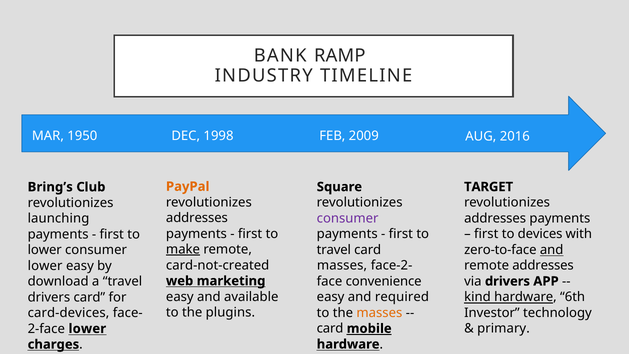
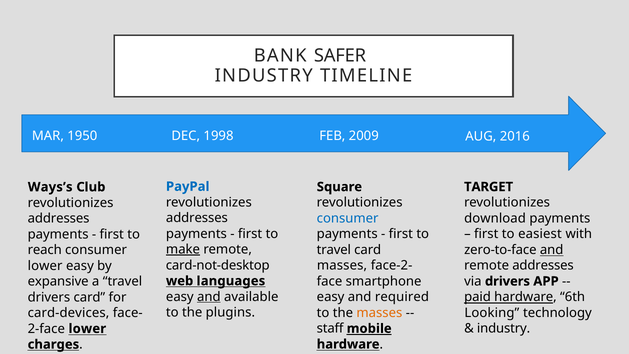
RAMP: RAMP -> SAFER (340, 56)
PayPal colour: orange -> blue (188, 186)
Bring’s: Bring’s -> Ways’s (50, 187)
addresses: addresses -> download (495, 218)
consumer colour: purple -> blue (348, 218)
launching: launching -> addresses (59, 218)
devices: devices -> easiest (540, 234)
lower: lower -> reach (45, 250)
card-not-created: card-not-created -> card-not-desktop (218, 265)
convenience: convenience -> smartphone (384, 281)
download: download -> expansive (58, 281)
marketing: marketing -> languages (231, 281)
and underline: none -> present (209, 297)
kind: kind -> paid (478, 297)
Investor: Investor -> Looking (492, 313)
card: card -> staff (330, 328)
primary: primary -> industry (504, 328)
